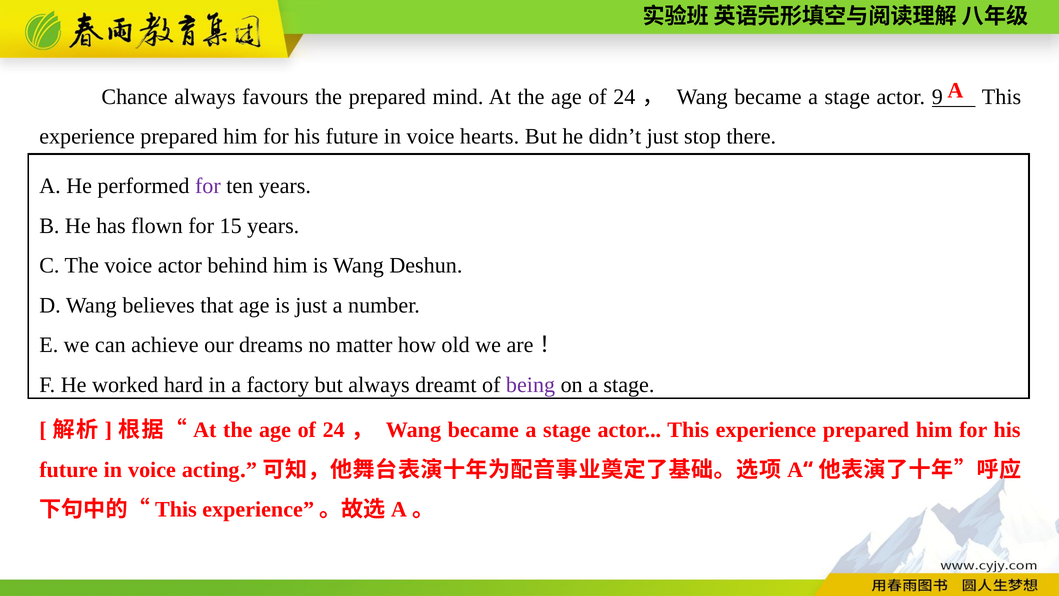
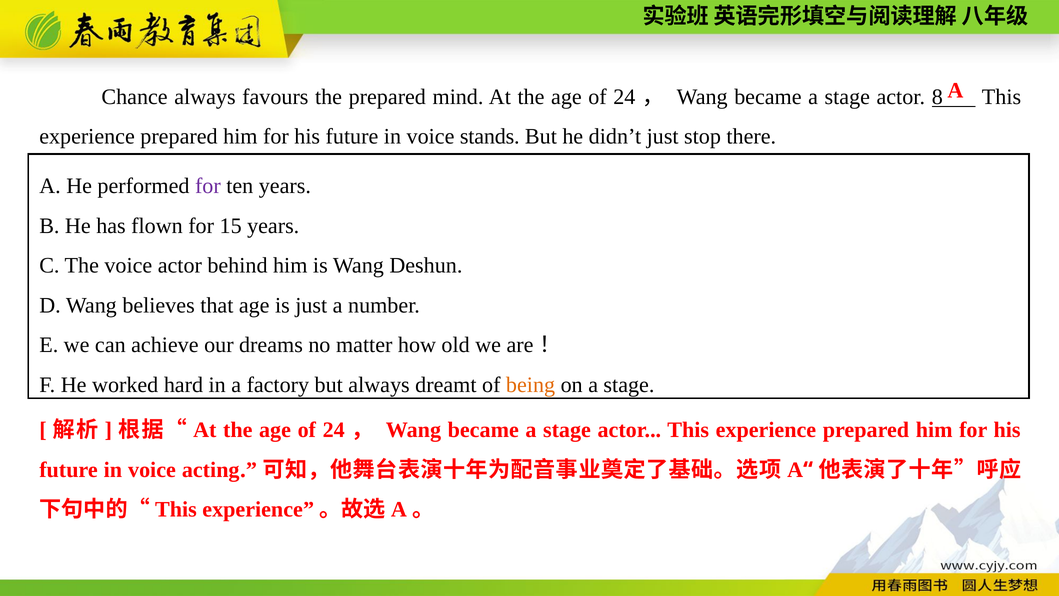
9: 9 -> 8 (937, 97)
hearts: hearts -> stands (490, 137)
being colour: purple -> orange (531, 385)
